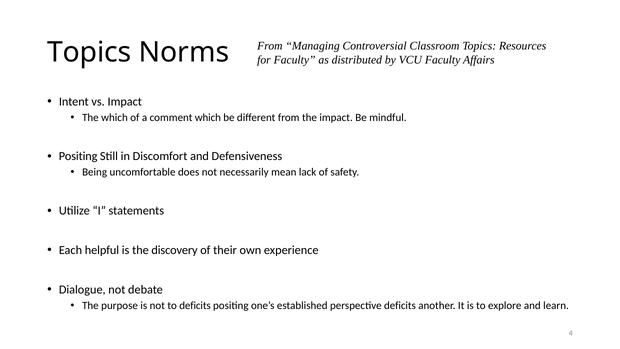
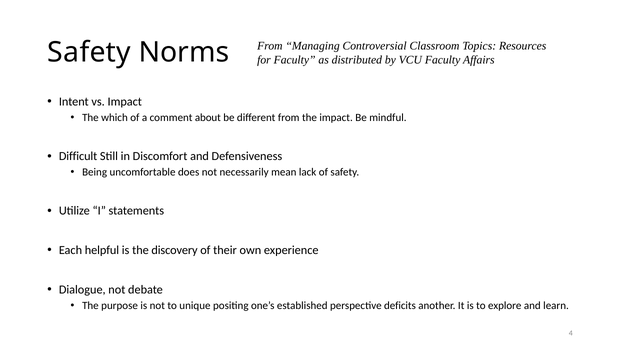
Topics: Topics -> Safety (89, 52)
comment which: which -> about (208, 117)
Positing: Positing -> Difficult (78, 156)
to deficits: deficits -> unique (195, 305)
